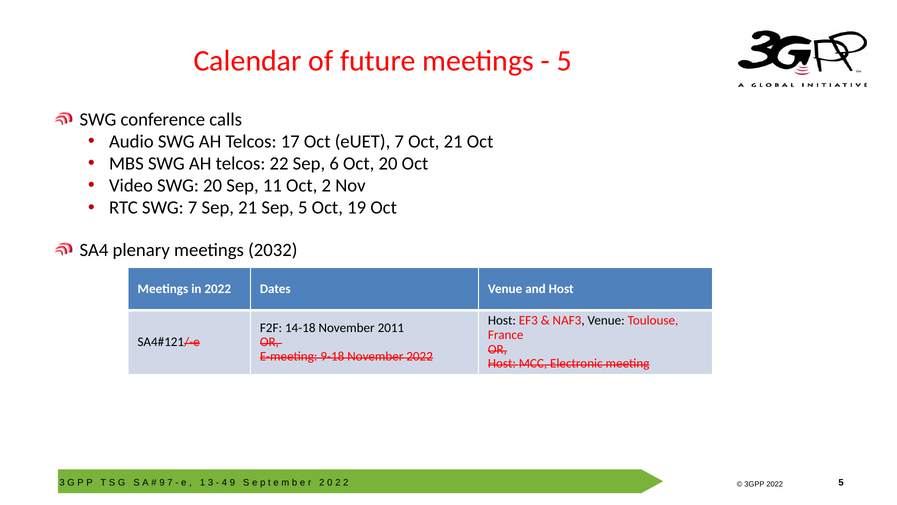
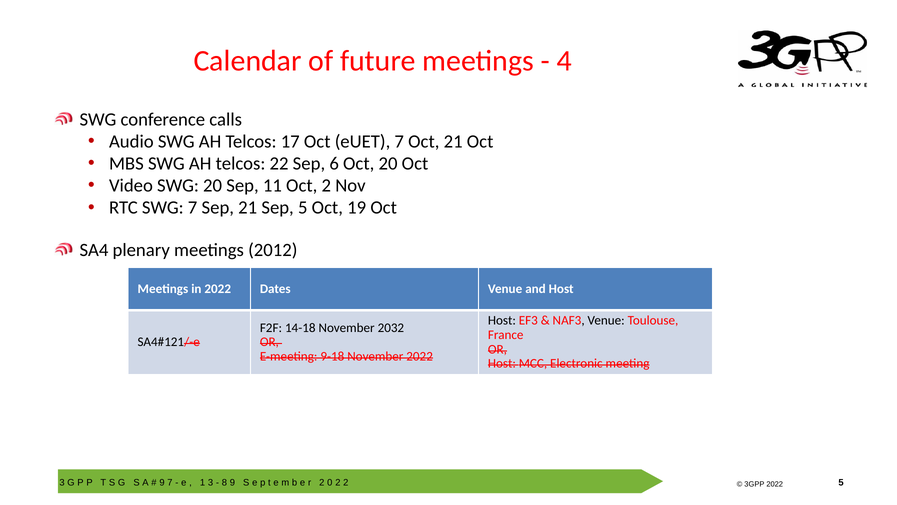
5: 5 -> 4 (564, 61)
meetings 2032: 2032 -> 2012 (273, 250)
2011: 2011 -> 2032 (391, 328)
4: 4 -> 8 (224, 482)
